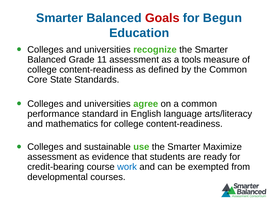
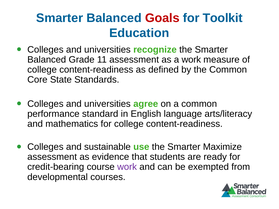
Begun: Begun -> Toolkit (223, 18)
a tools: tools -> work (191, 60)
work colour: blue -> purple (127, 167)
